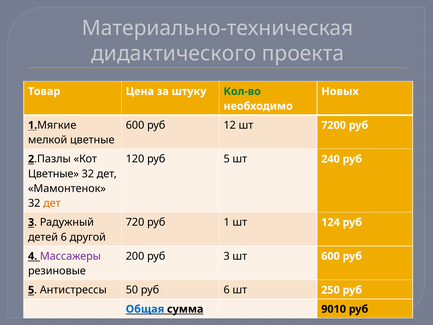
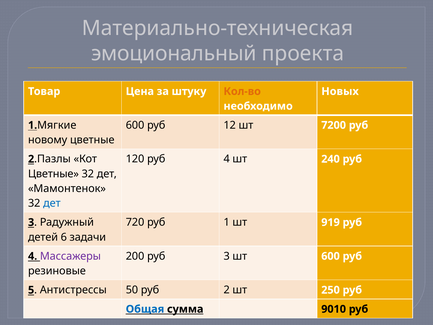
дидактического: дидактического -> эмоциональный (174, 53)
Кол-во colour: green -> orange (242, 91)
мелкой: мелкой -> новому (48, 140)
120 руб 5: 5 -> 4 (227, 159)
дет colour: orange -> blue (52, 203)
124: 124 -> 919 (331, 222)
другой: другой -> задачи (88, 237)
50 руб 6: 6 -> 2 (227, 290)
